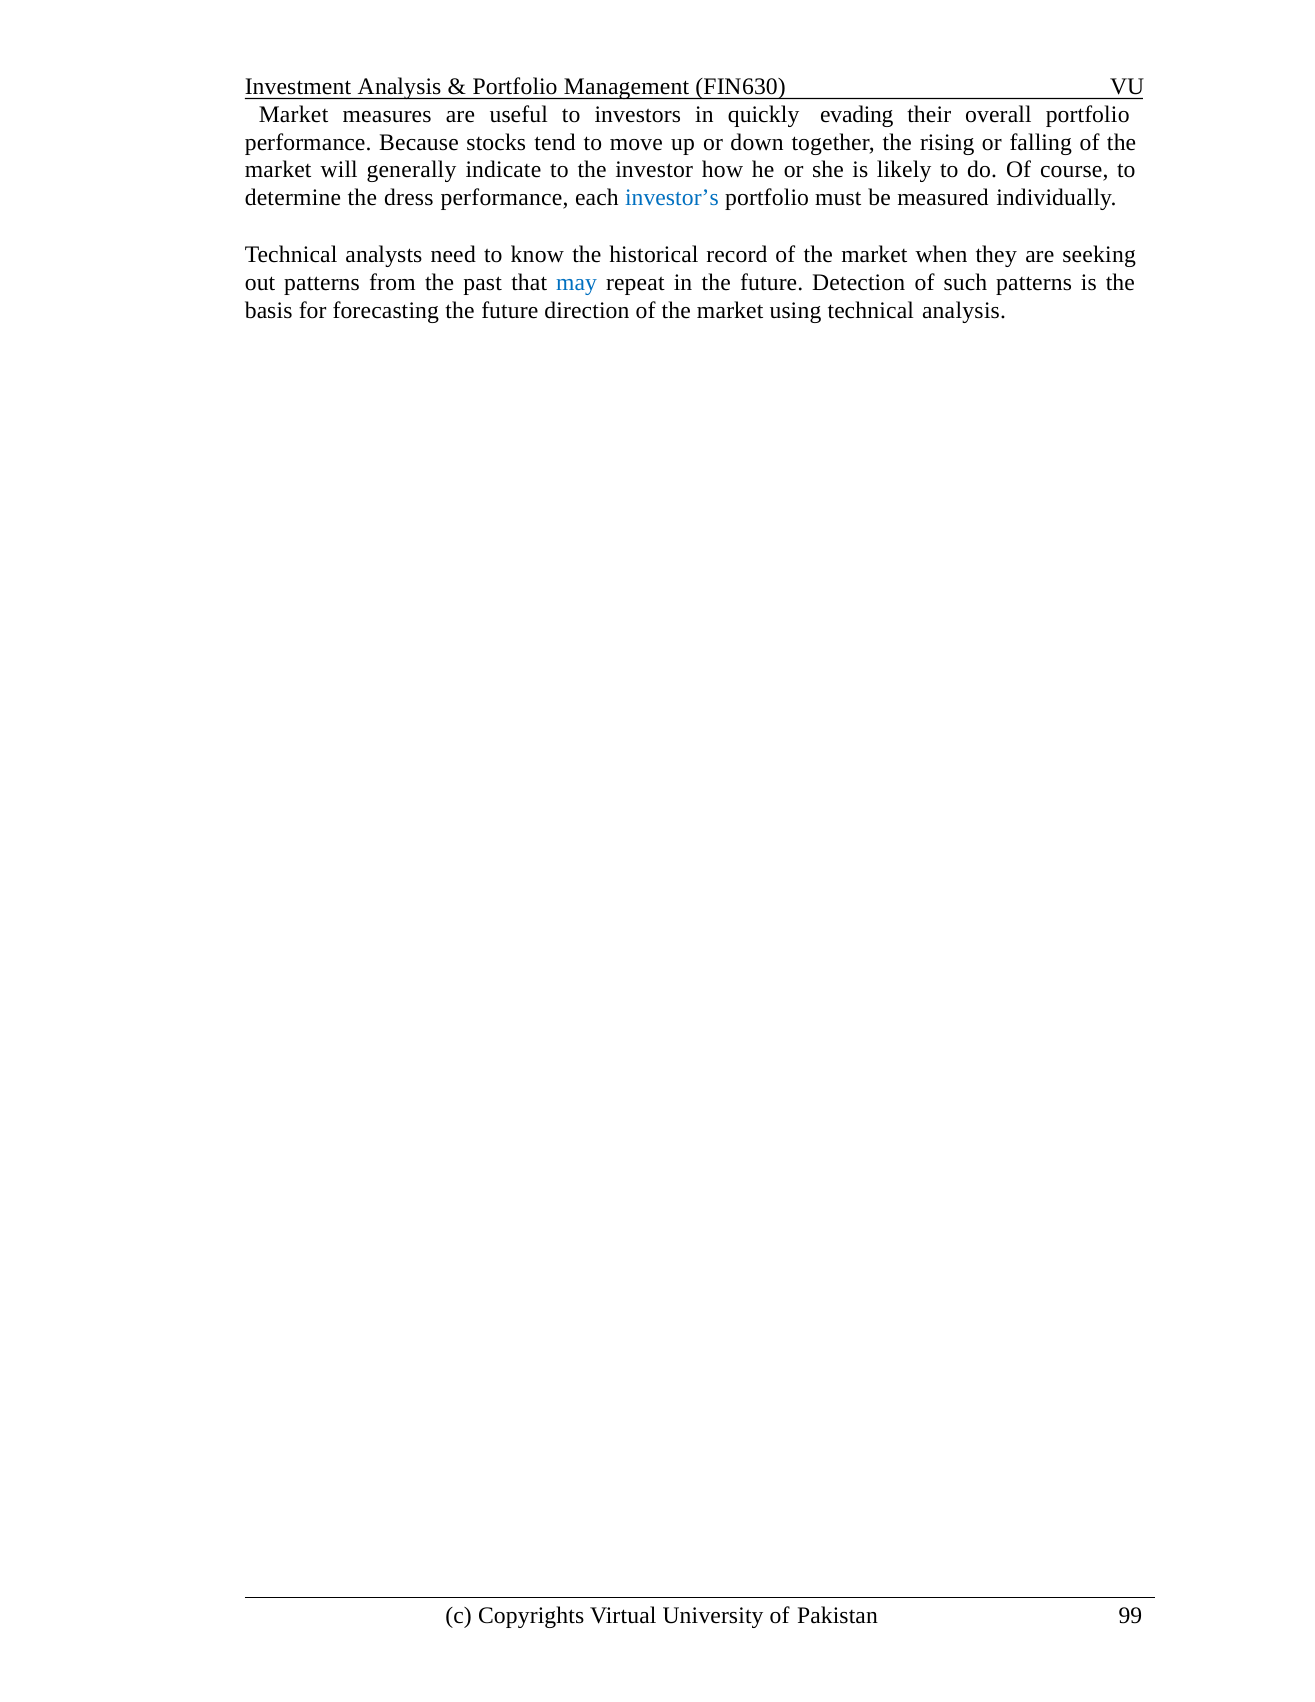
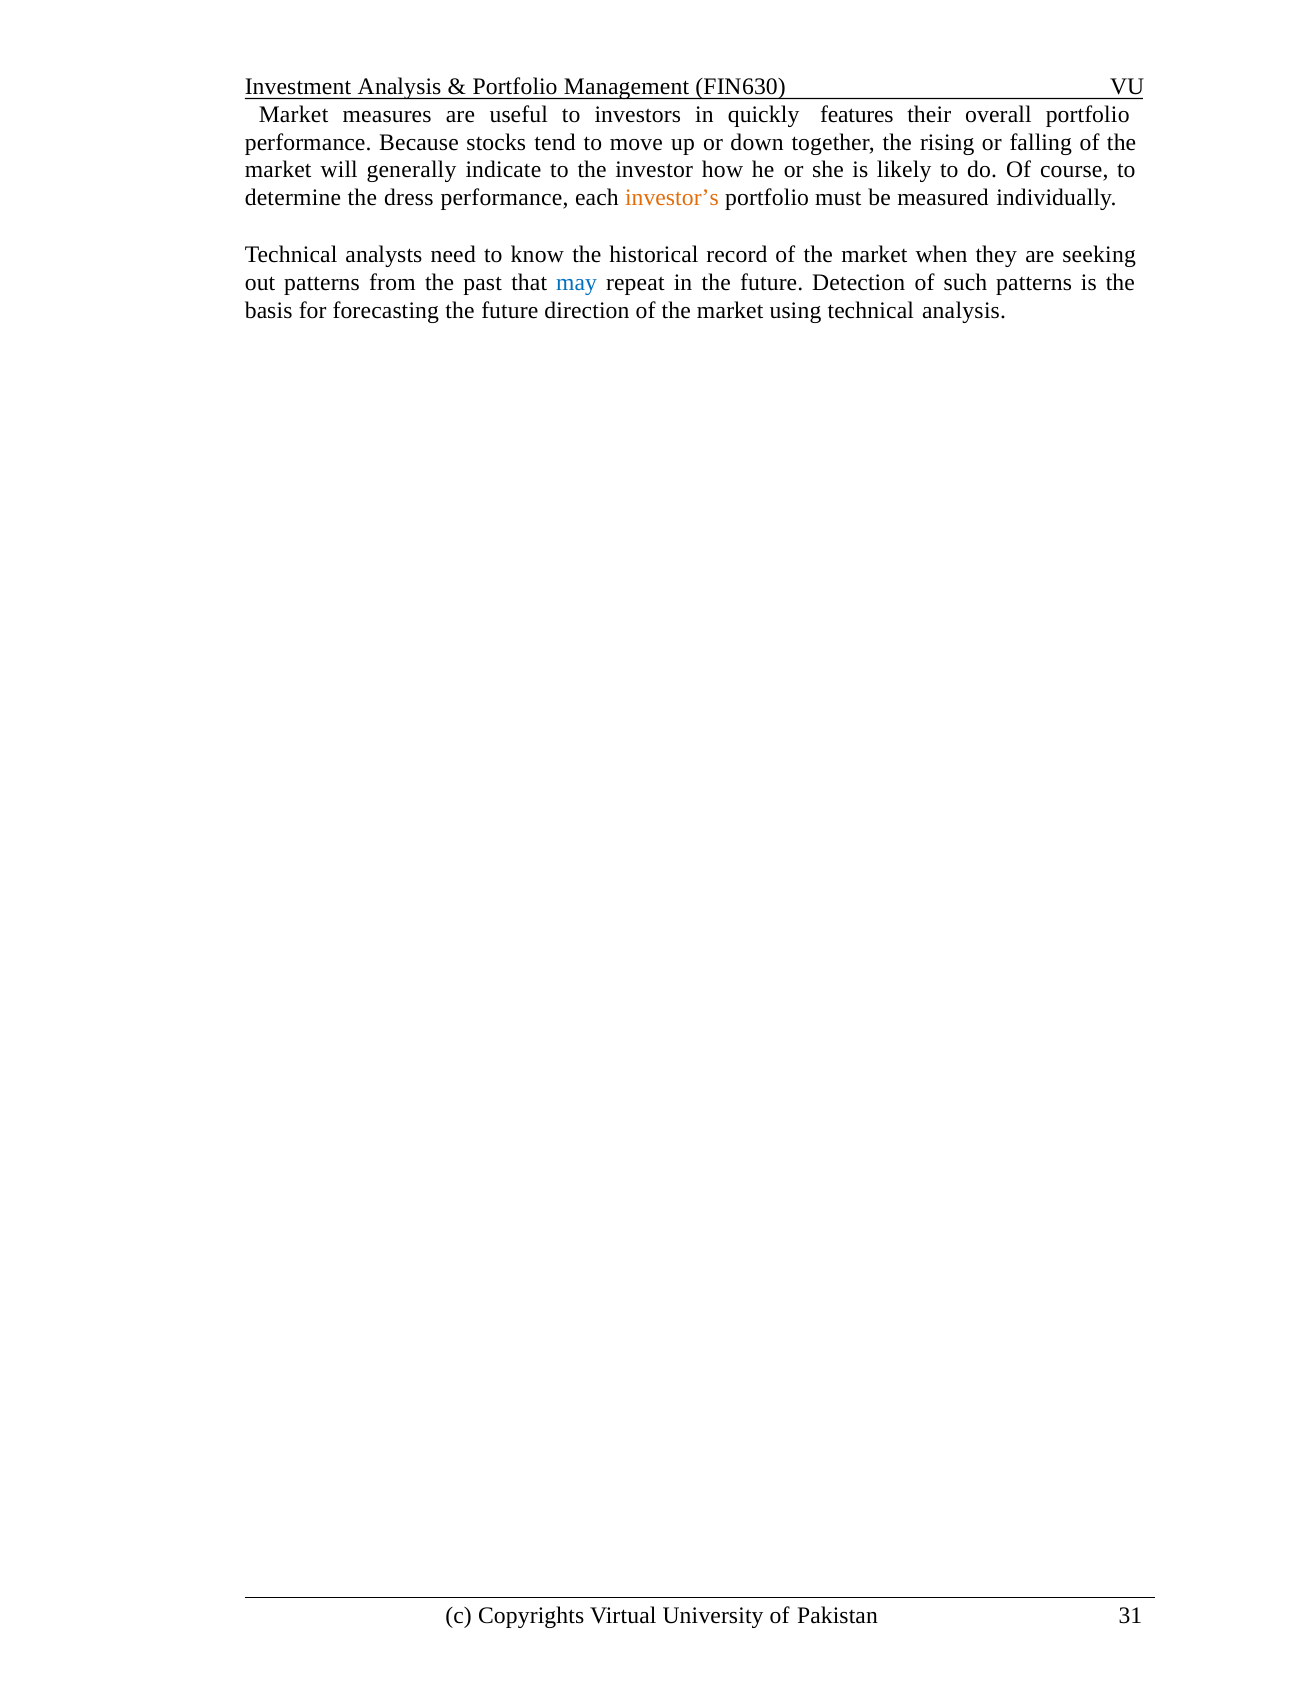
evading: evading -> features (857, 114)
investor’s colour: blue -> orange (672, 198)
99: 99 -> 31 (1130, 1615)
